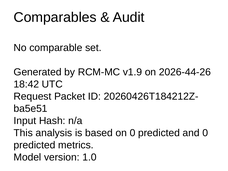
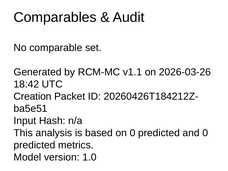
v1.9: v1.9 -> v1.1 (132, 72)
2026-44-26: 2026-44-26 -> 2026-03-26 (185, 72)
Request: Request -> Creation (33, 96)
